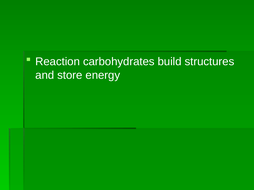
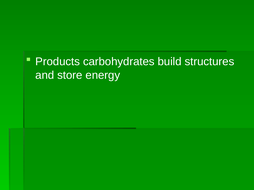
Reaction: Reaction -> Products (58, 62)
